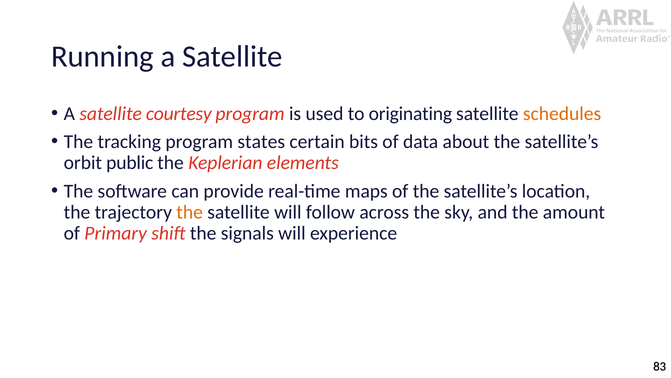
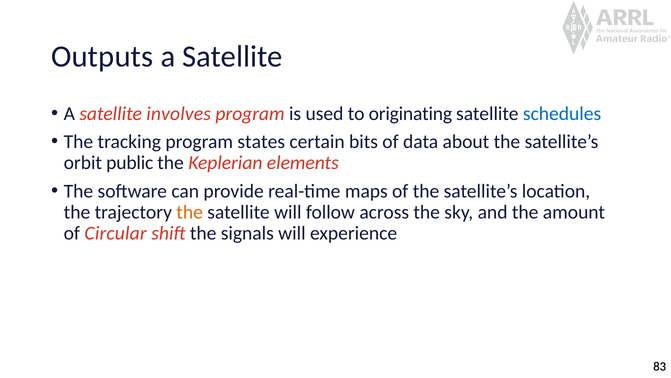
Running: Running -> Outputs (102, 56)
courtesy: courtesy -> involves (179, 113)
schedules colour: orange -> blue (562, 113)
Primary: Primary -> Circular (116, 233)
